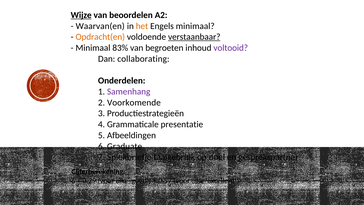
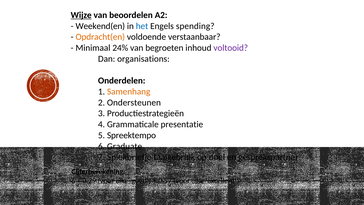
Waarvan(en: Waarvan(en -> Weekend(en (100, 26)
het colour: orange -> blue (142, 26)
Engels minimaal: minimaal -> spending (195, 26)
verstaanbaar underline: present -> none (194, 37)
83%: 83% -> 24% (120, 48)
collaborating: collaborating -> organisations (143, 59)
Samenhang colour: purple -> orange (129, 91)
Voorkomende: Voorkomende -> Ondersteunen (134, 102)
Afbeeldingen: Afbeeldingen -> Spreektempo (131, 135)
